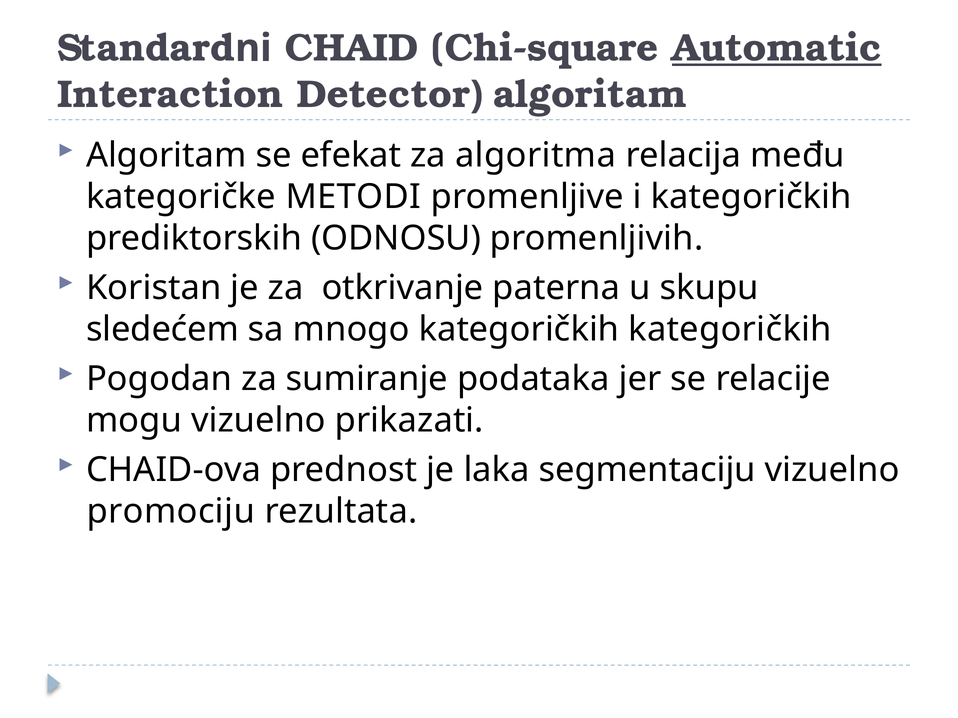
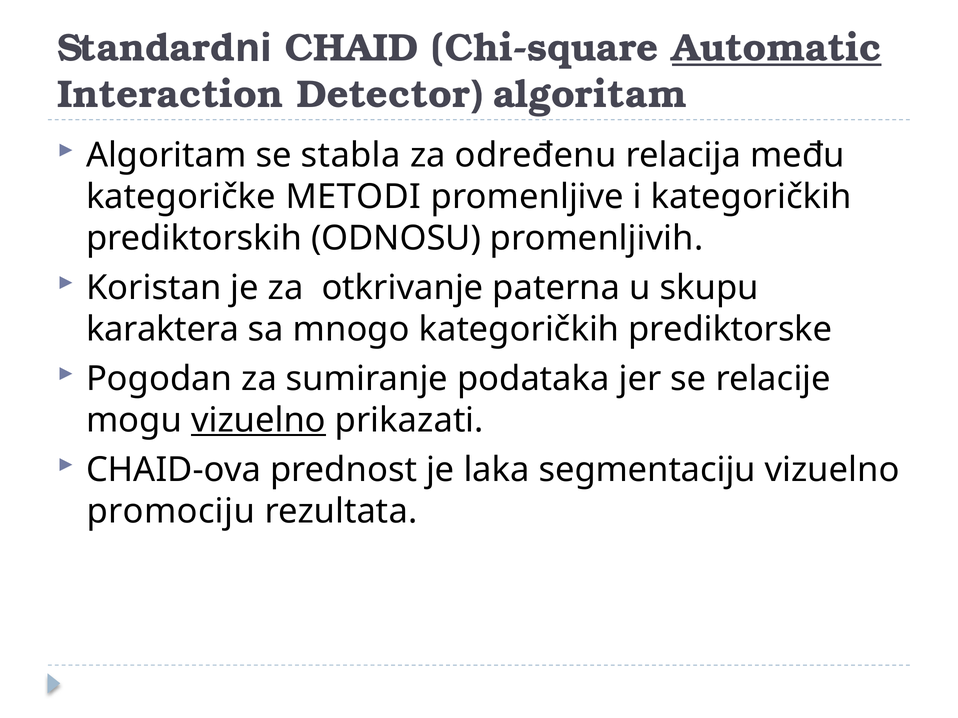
efekat: efekat -> stabla (351, 156)
algoritma: algoritma -> određenu (536, 156)
sledećem: sledećem -> karaktera (163, 330)
kategoričkih kategoričkih: kategoričkih -> prediktorske (730, 330)
vizuelno underline: none -> present (258, 421)
